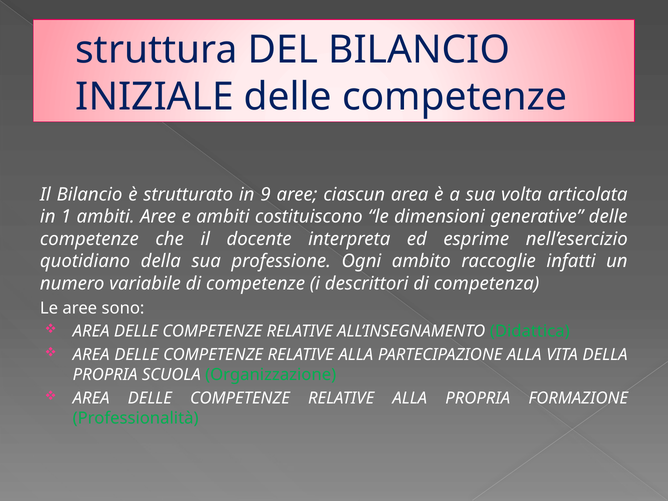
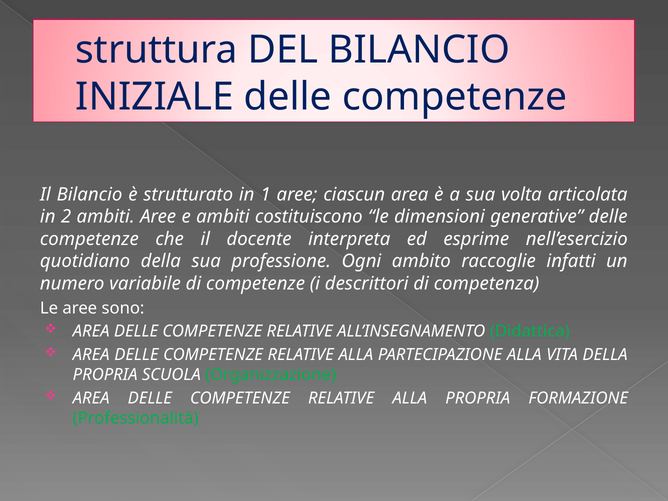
9: 9 -> 1 (266, 194)
1: 1 -> 2 (66, 217)
